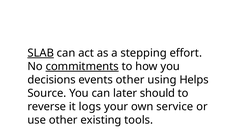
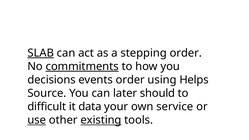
stepping effort: effort -> order (186, 53)
events other: other -> order (130, 80)
reverse: reverse -> difficult (47, 107)
logs: logs -> data (90, 107)
use underline: none -> present (37, 120)
existing underline: none -> present (101, 120)
